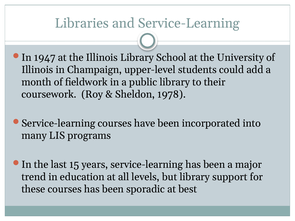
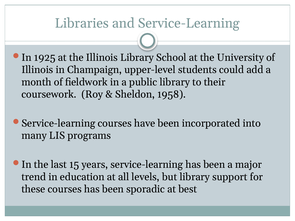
1947: 1947 -> 1925 (45, 58)
1978: 1978 -> 1958 (172, 94)
